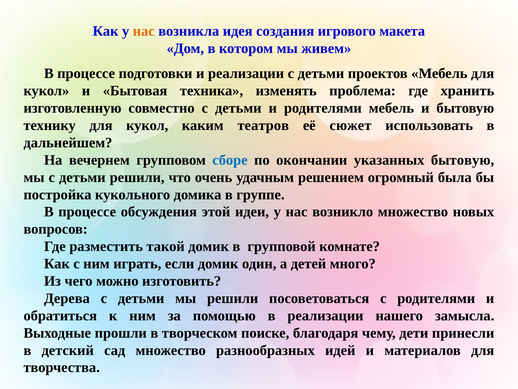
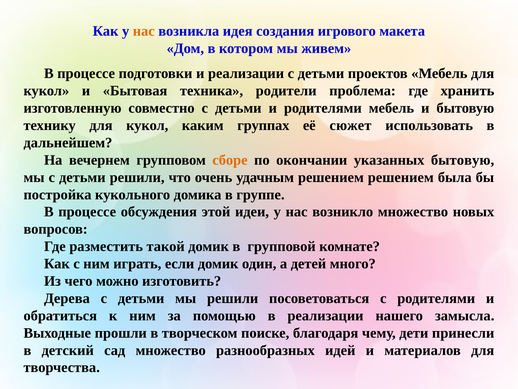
изменять: изменять -> родители (286, 91)
театров: театров -> группах (263, 125)
сборе colour: blue -> orange (230, 160)
решением огромный: огромный -> решением (401, 177)
